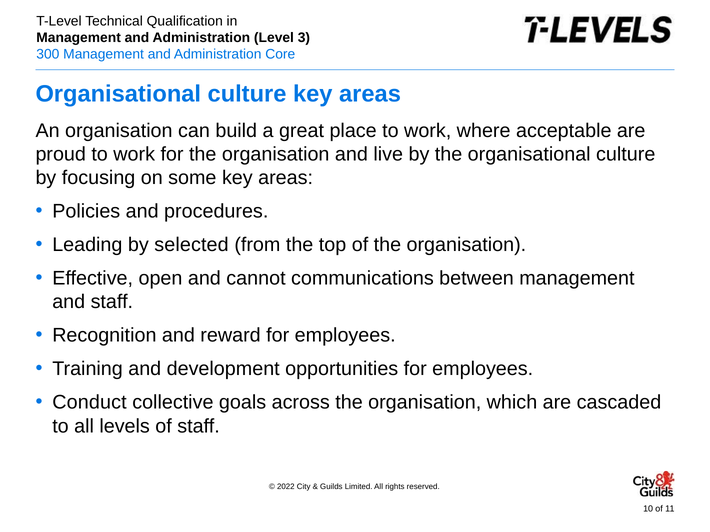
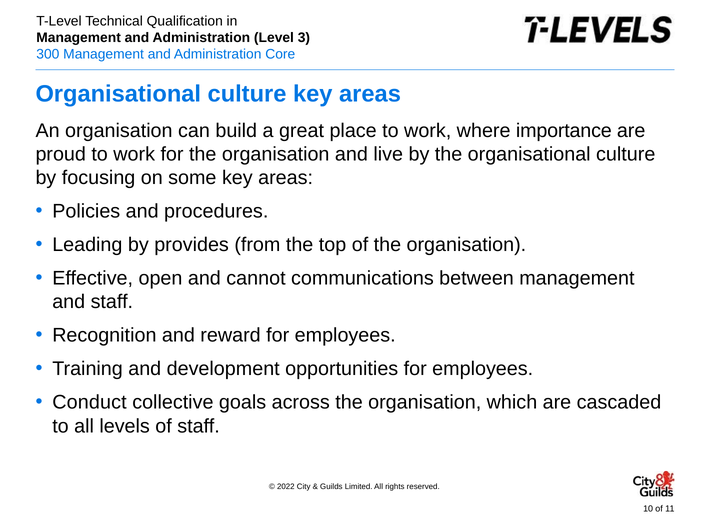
acceptable: acceptable -> importance (564, 131)
selected: selected -> provides (192, 245)
